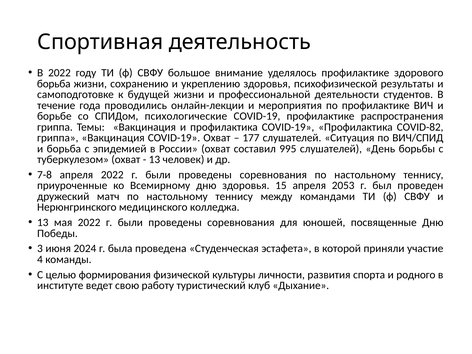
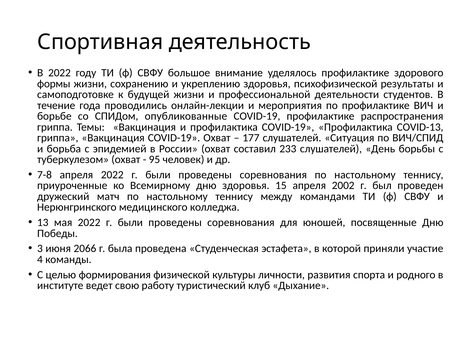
борьба: борьба -> формы (54, 84)
психологические: психологические -> опубликованные (186, 116)
COVID-82: COVID-82 -> COVID-13 (420, 127)
995: 995 -> 233 (288, 149)
13: 13 -> 95 (154, 160)
2053: 2053 -> 2002 (343, 186)
2024: 2024 -> 2066 (85, 249)
